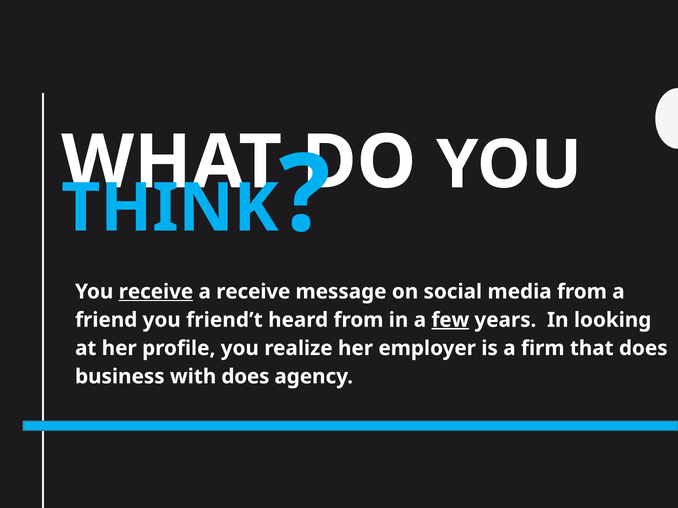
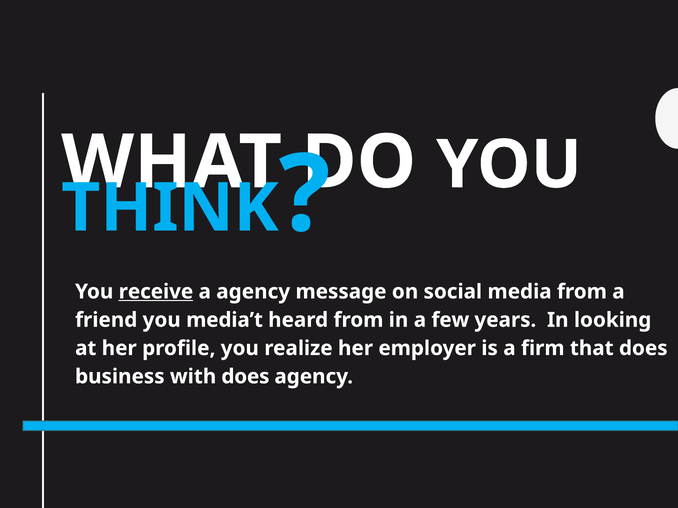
a receive: receive -> agency (253, 292)
friend’t: friend’t -> media’t (225, 320)
few underline: present -> none (450, 320)
